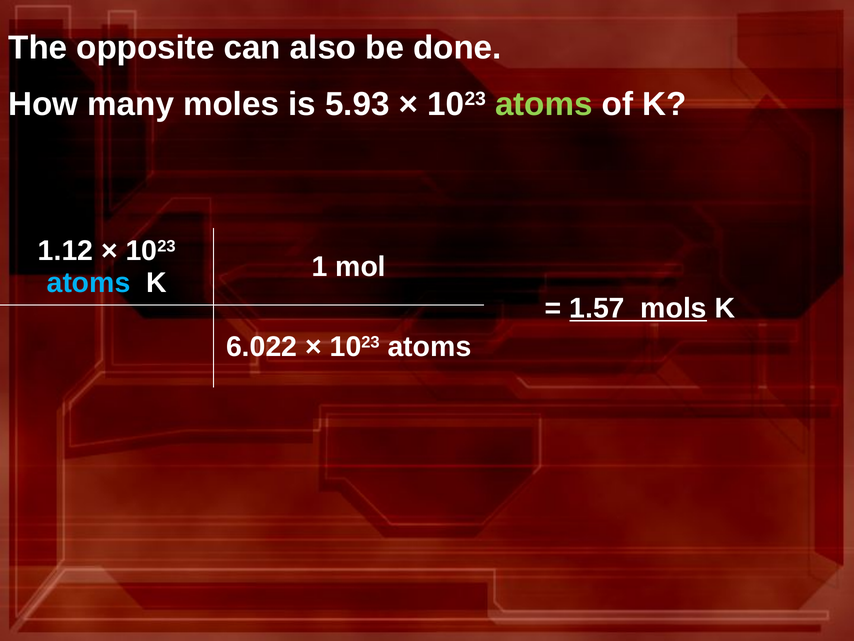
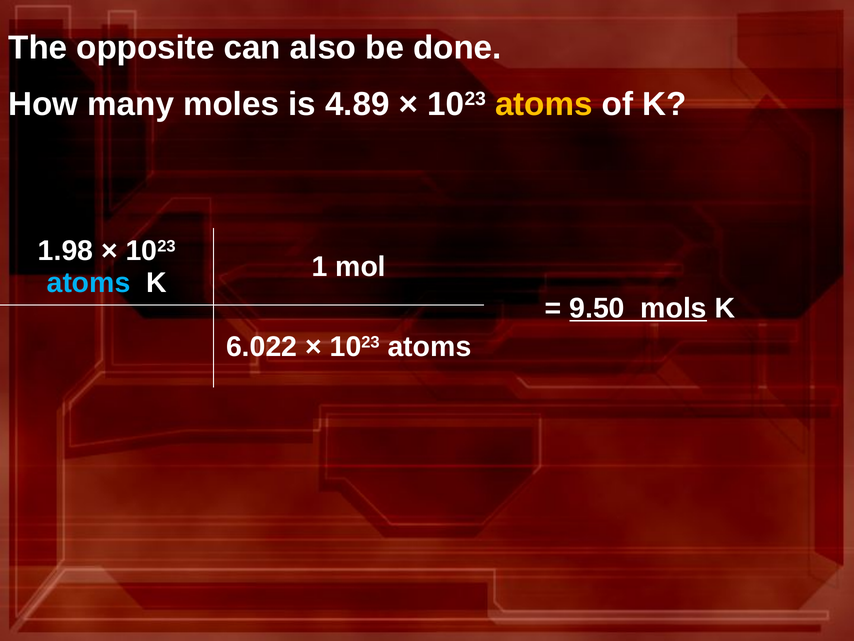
5.93: 5.93 -> 4.89 (357, 104)
atoms colour: light green -> yellow (544, 104)
1.12: 1.12 -> 1.98 (66, 251)
1.57: 1.57 -> 9.50 (597, 308)
